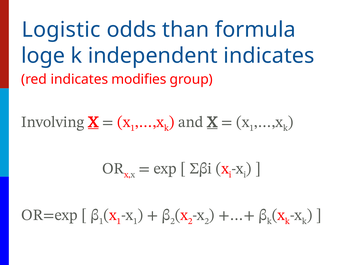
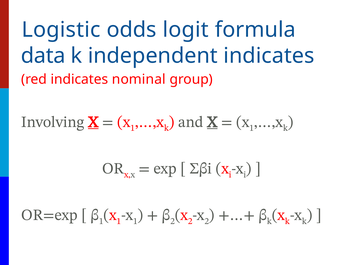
than: than -> logit (186, 30)
loge: loge -> data (43, 56)
modifies: modifies -> nominal (139, 79)
